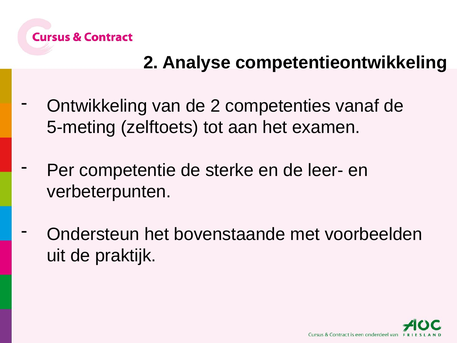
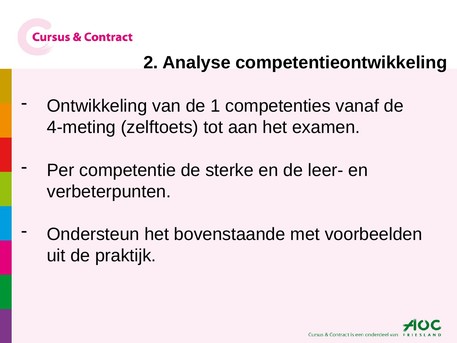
de 2: 2 -> 1 (215, 106)
5-meting: 5-meting -> 4-meting (81, 127)
